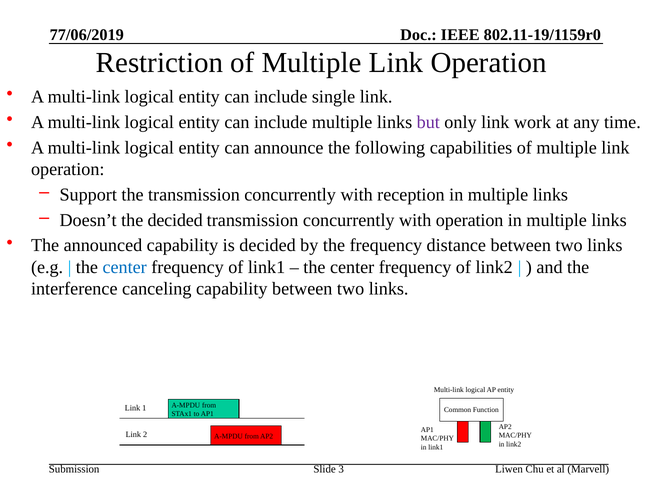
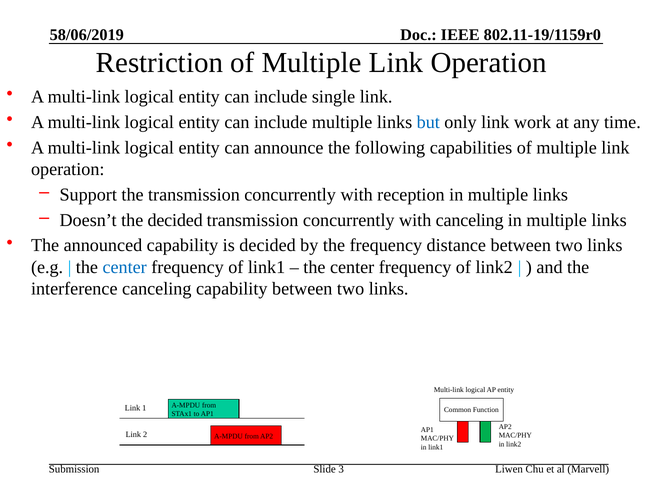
77/06/2019: 77/06/2019 -> 58/06/2019 (87, 35)
but colour: purple -> blue (428, 122)
with operation: operation -> canceling (470, 220)
